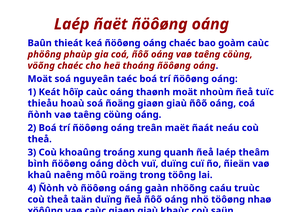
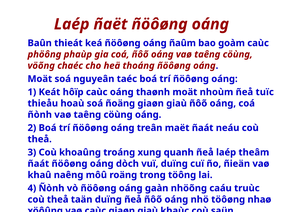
oáng chaéc: chaéc -> ñaûm (182, 43)
bình: bình -> ñaát (38, 164)
